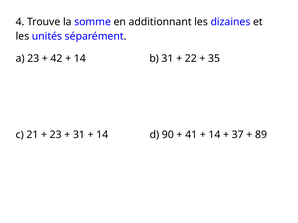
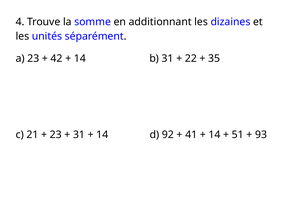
90: 90 -> 92 (168, 135)
37: 37 -> 51 (238, 135)
89: 89 -> 93 (261, 135)
